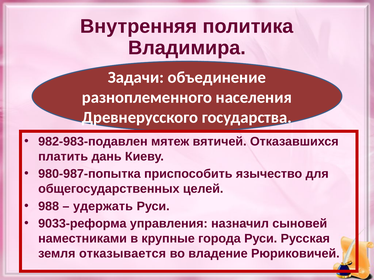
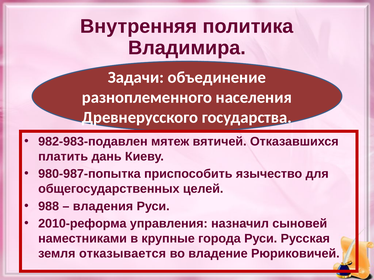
удержать: удержать -> владения (103, 207)
9033-реформа: 9033-реформа -> 2010-реформа (82, 224)
